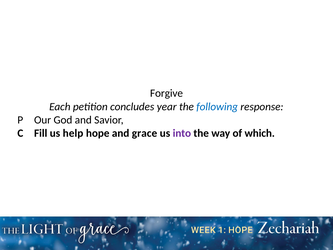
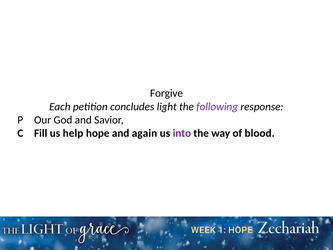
year: year -> light (167, 106)
following colour: blue -> purple (217, 106)
grace: grace -> again (145, 133)
which: which -> blood (260, 133)
